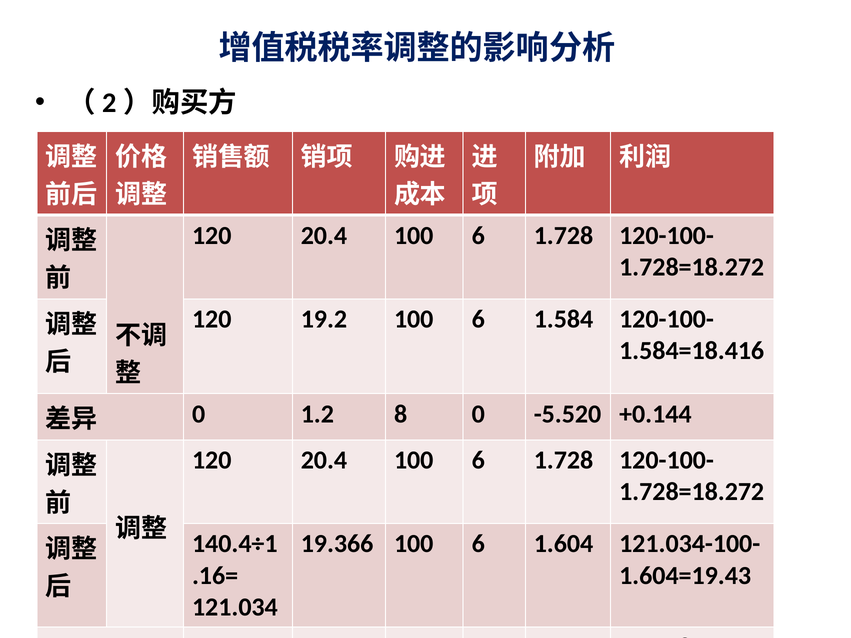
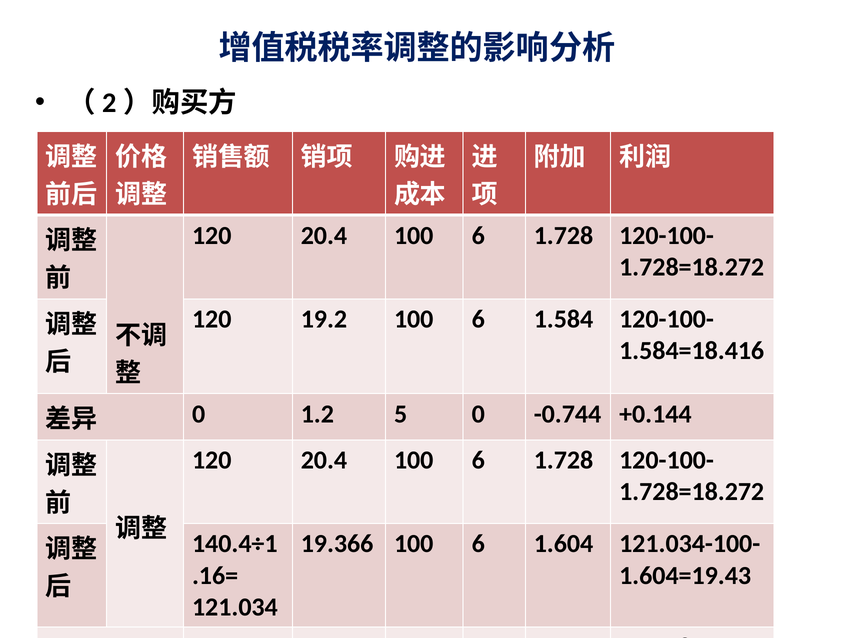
8: 8 -> 5 (401, 414)
-5.520: -5.520 -> -0.744 (568, 414)
